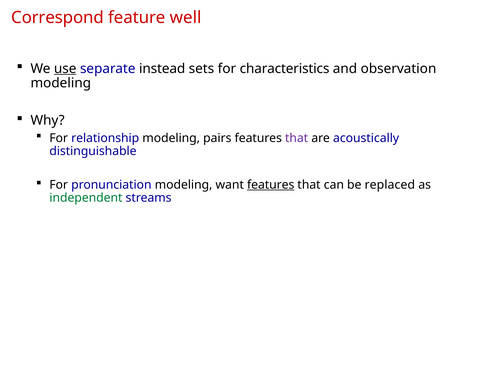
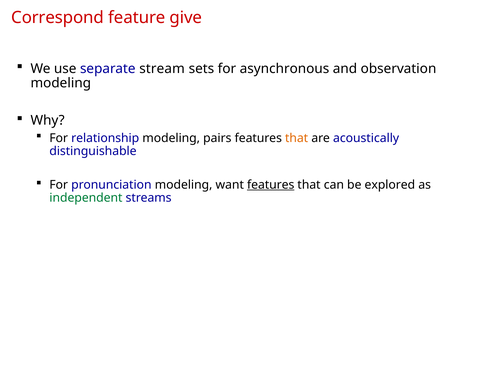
well: well -> give (186, 18)
use underline: present -> none (65, 69)
instead: instead -> stream (162, 69)
characteristics: characteristics -> asynchronous (284, 69)
that colour: purple -> orange (297, 138)
replaced: replaced -> explored (390, 185)
